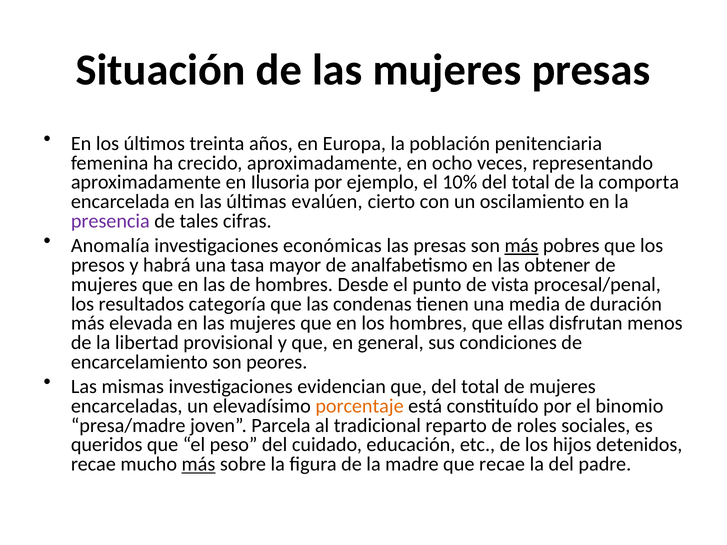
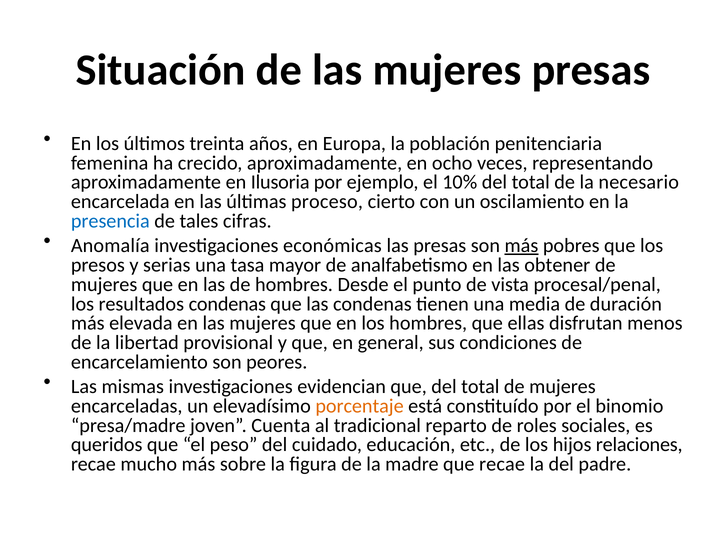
comporta: comporta -> necesario (639, 182)
evalúen: evalúen -> proceso (327, 202)
presencia colour: purple -> blue (110, 221)
habrá: habrá -> serias (167, 265)
resultados categoría: categoría -> condenas (227, 304)
Parcela: Parcela -> Cuenta (281, 426)
detenidos: detenidos -> relaciones (639, 445)
más underline: present -> none (198, 464)
